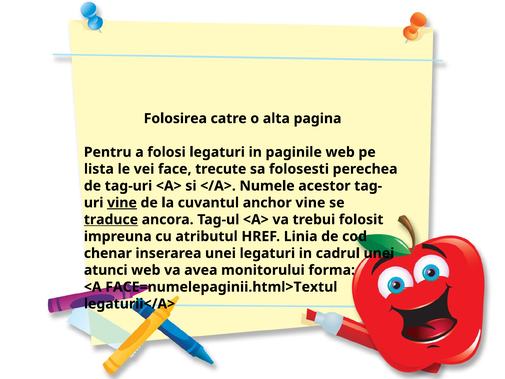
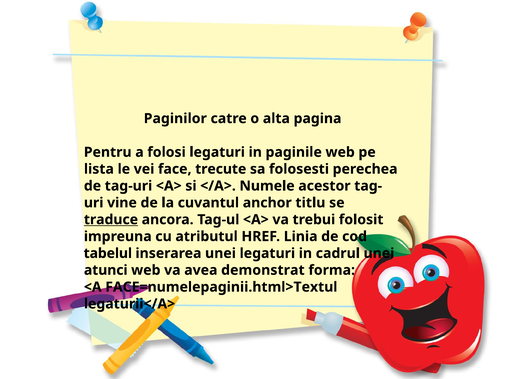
Folosirea: Folosirea -> Paginilor (175, 118)
vine underline: present -> none (122, 203)
anchor vine: vine -> titlu (310, 203)
chenar: chenar -> tabelul (108, 253)
monitorului: monitorului -> demonstrat (263, 270)
